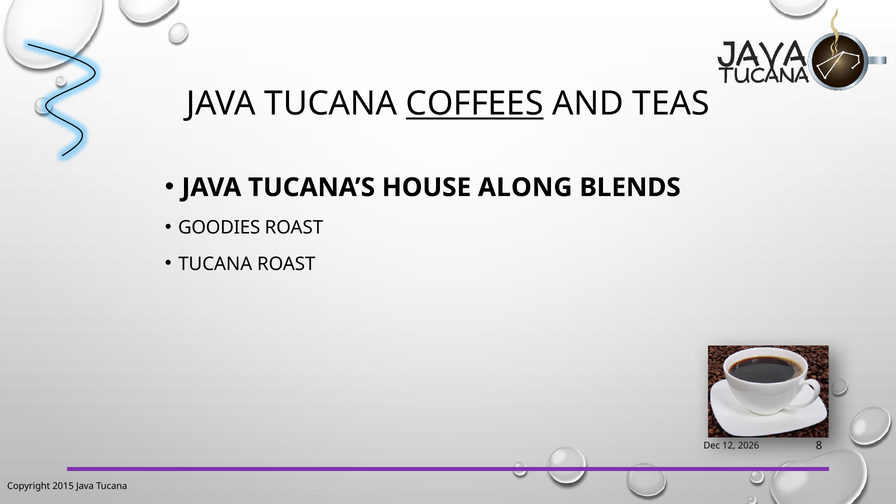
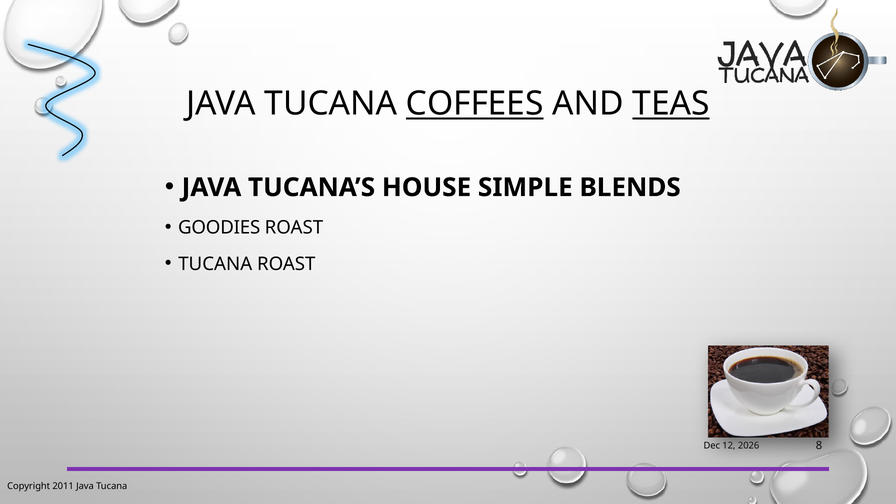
TEAS underline: none -> present (671, 104)
ALONG: ALONG -> SIMPLE (525, 187)
2015: 2015 -> 2011 (63, 486)
